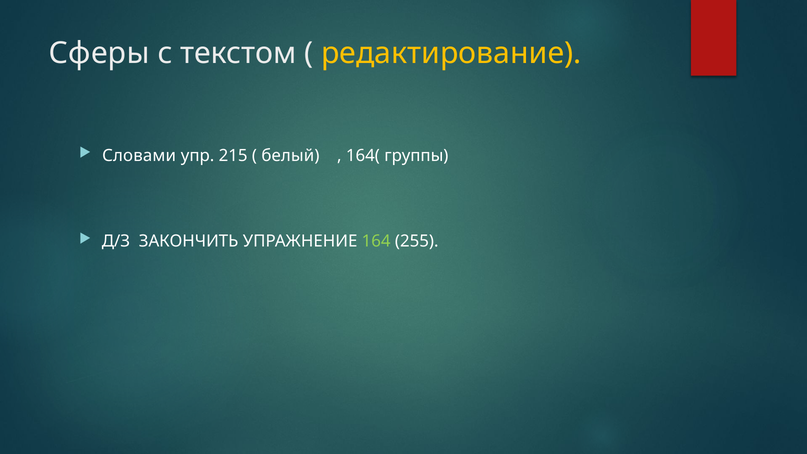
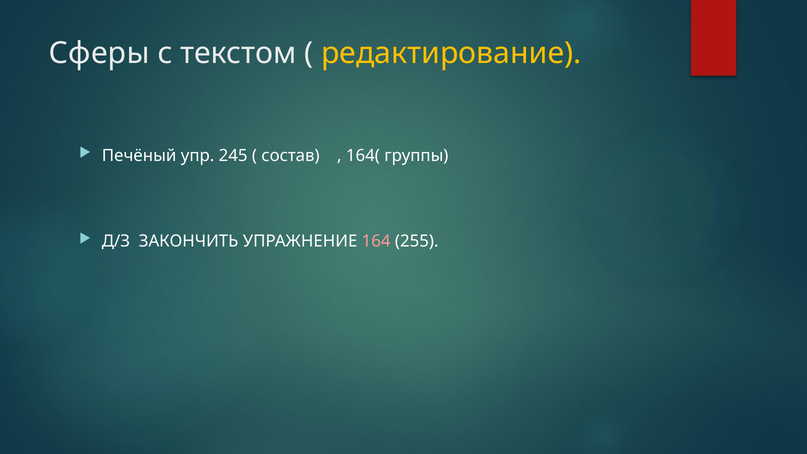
Словами: Словами -> Печёный (139, 155)
215: 215 -> 245 (233, 155)
белый: белый -> состав (290, 155)
164 colour: light green -> pink (376, 241)
